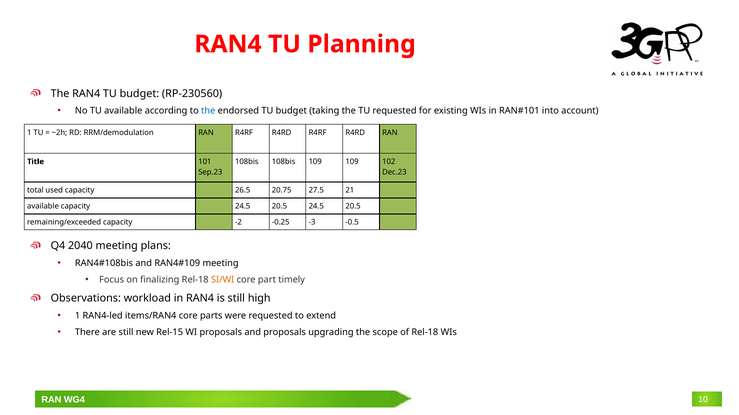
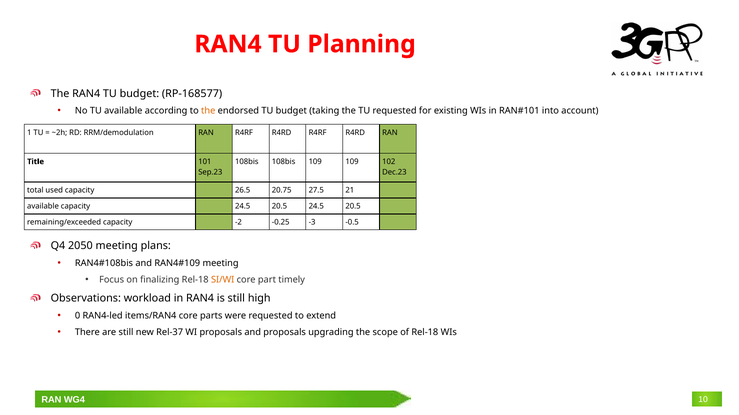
RP-230560: RP-230560 -> RP-168577 (192, 94)
the colour: blue -> orange (208, 111)
2040: 2040 -> 2050 (80, 246)
1: 1 -> 0 (78, 316)
Rel-15: Rel-15 -> Rel-37 (170, 333)
